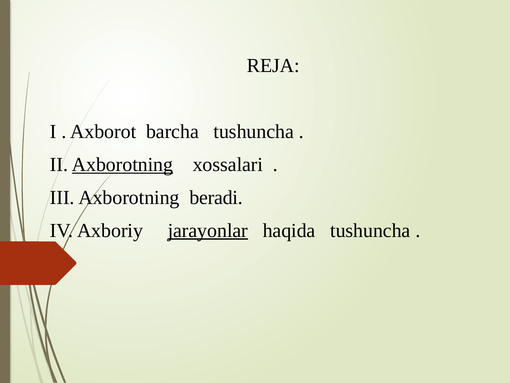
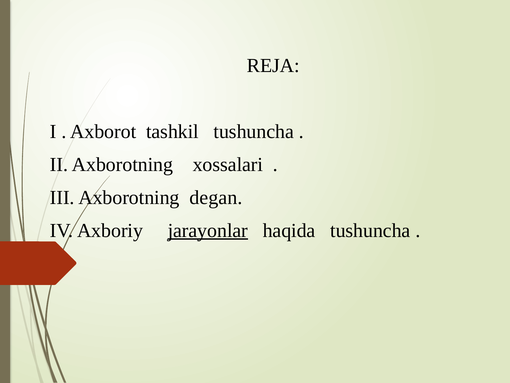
barcha: barcha -> tashkil (172, 131)
Axborotning underline: present -> none (122, 164)
beradi: beradi -> degan (216, 197)
